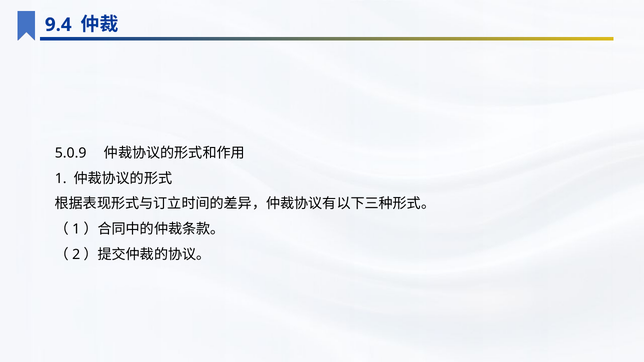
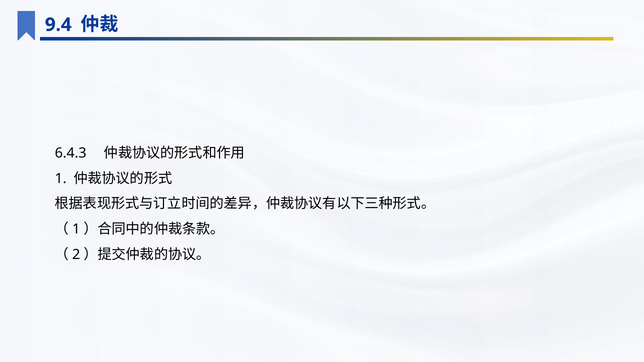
5.0.9: 5.0.9 -> 6.4.3 (71, 153)
